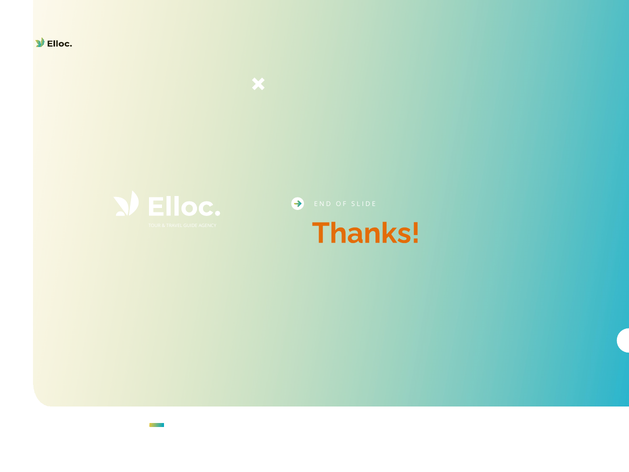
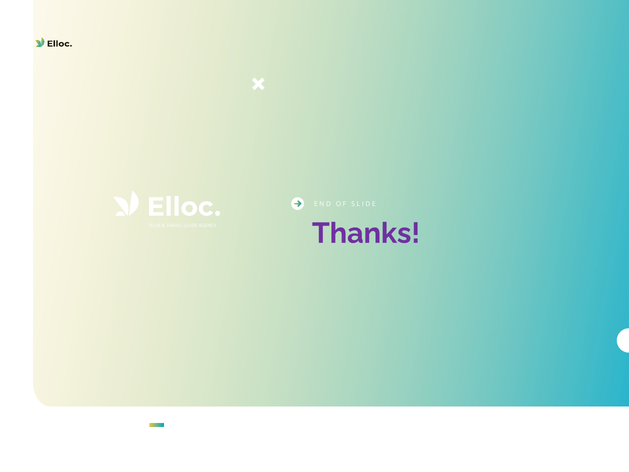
Thanks colour: orange -> purple (366, 233)
